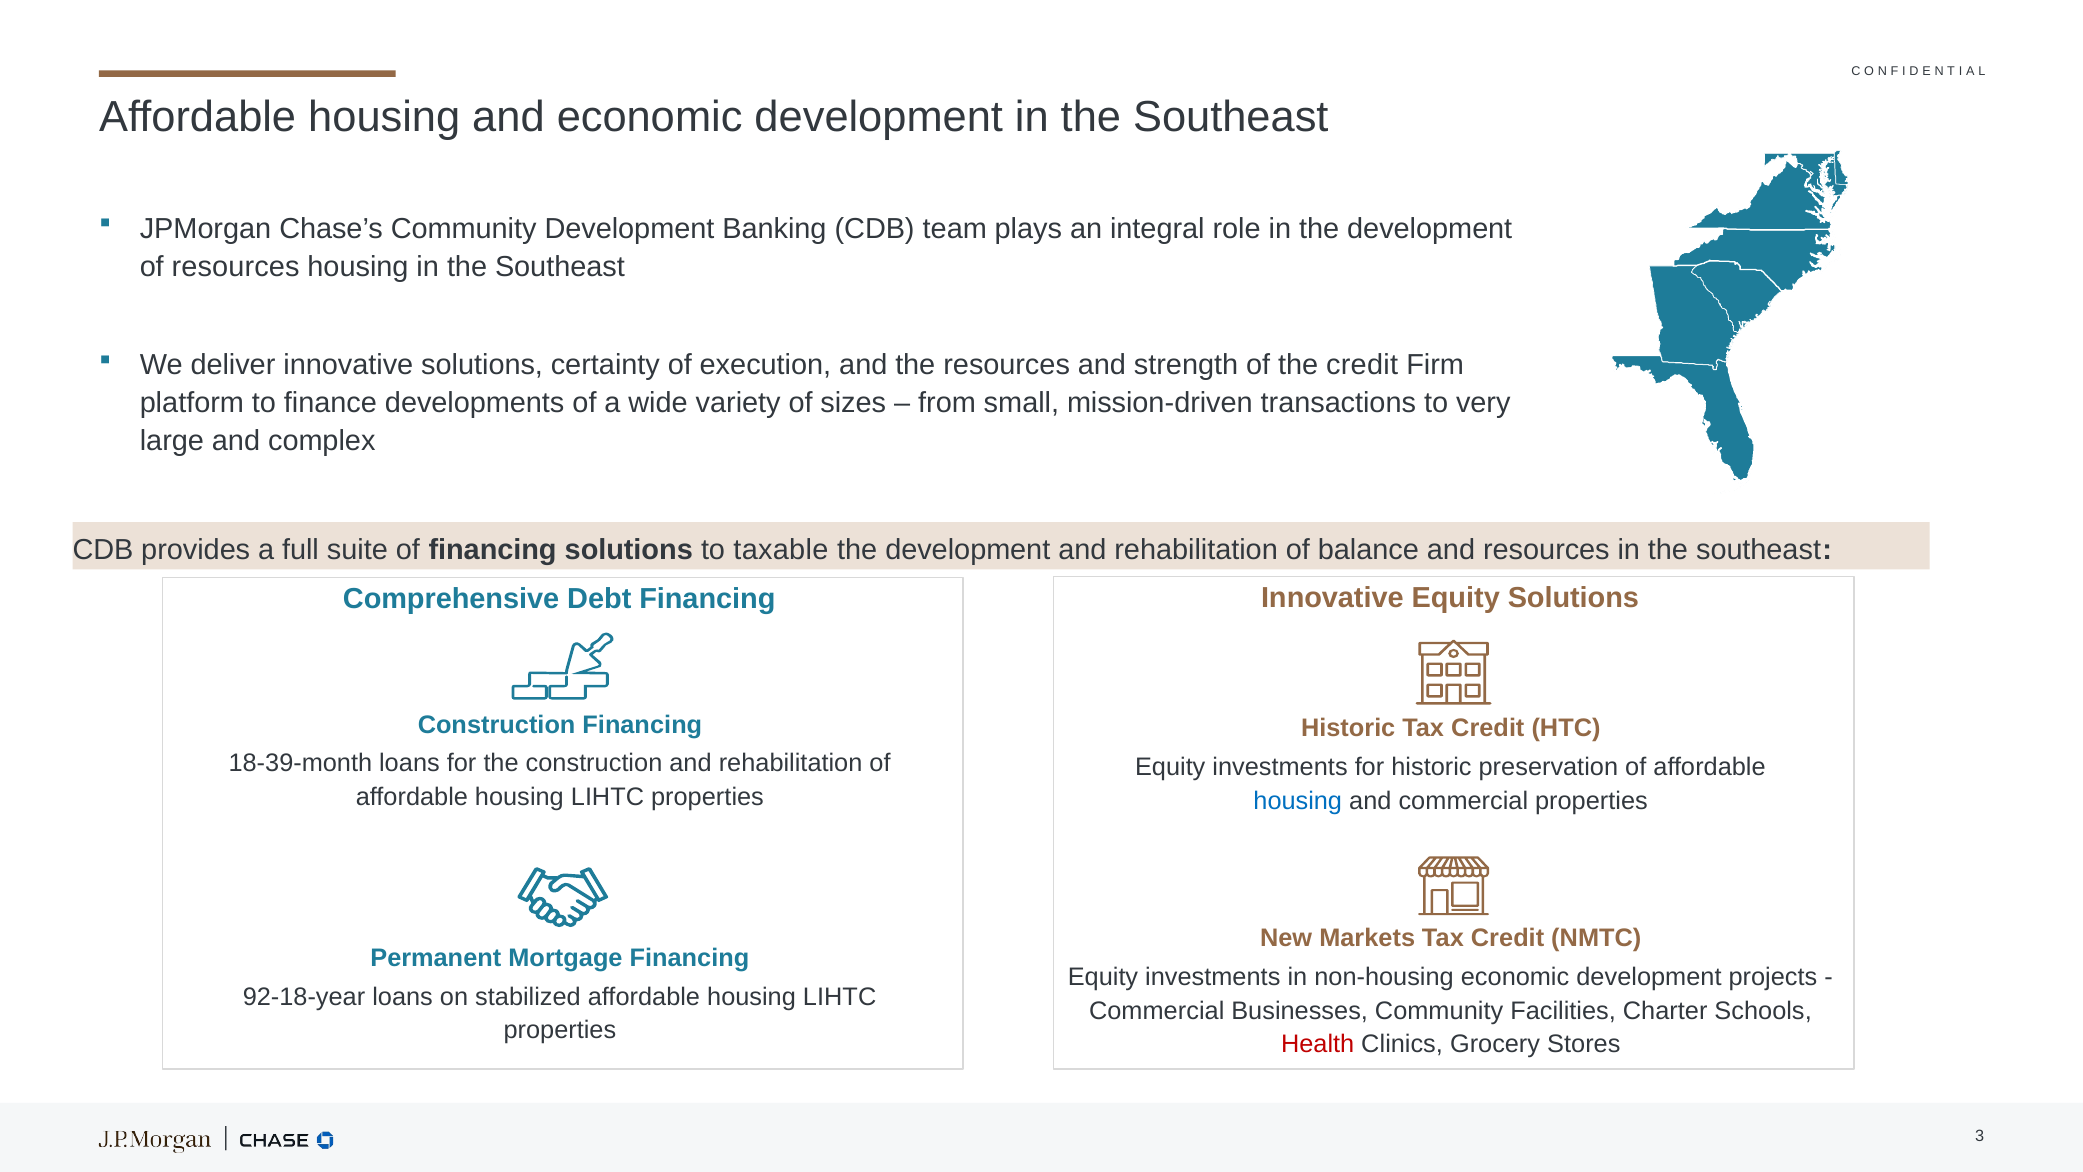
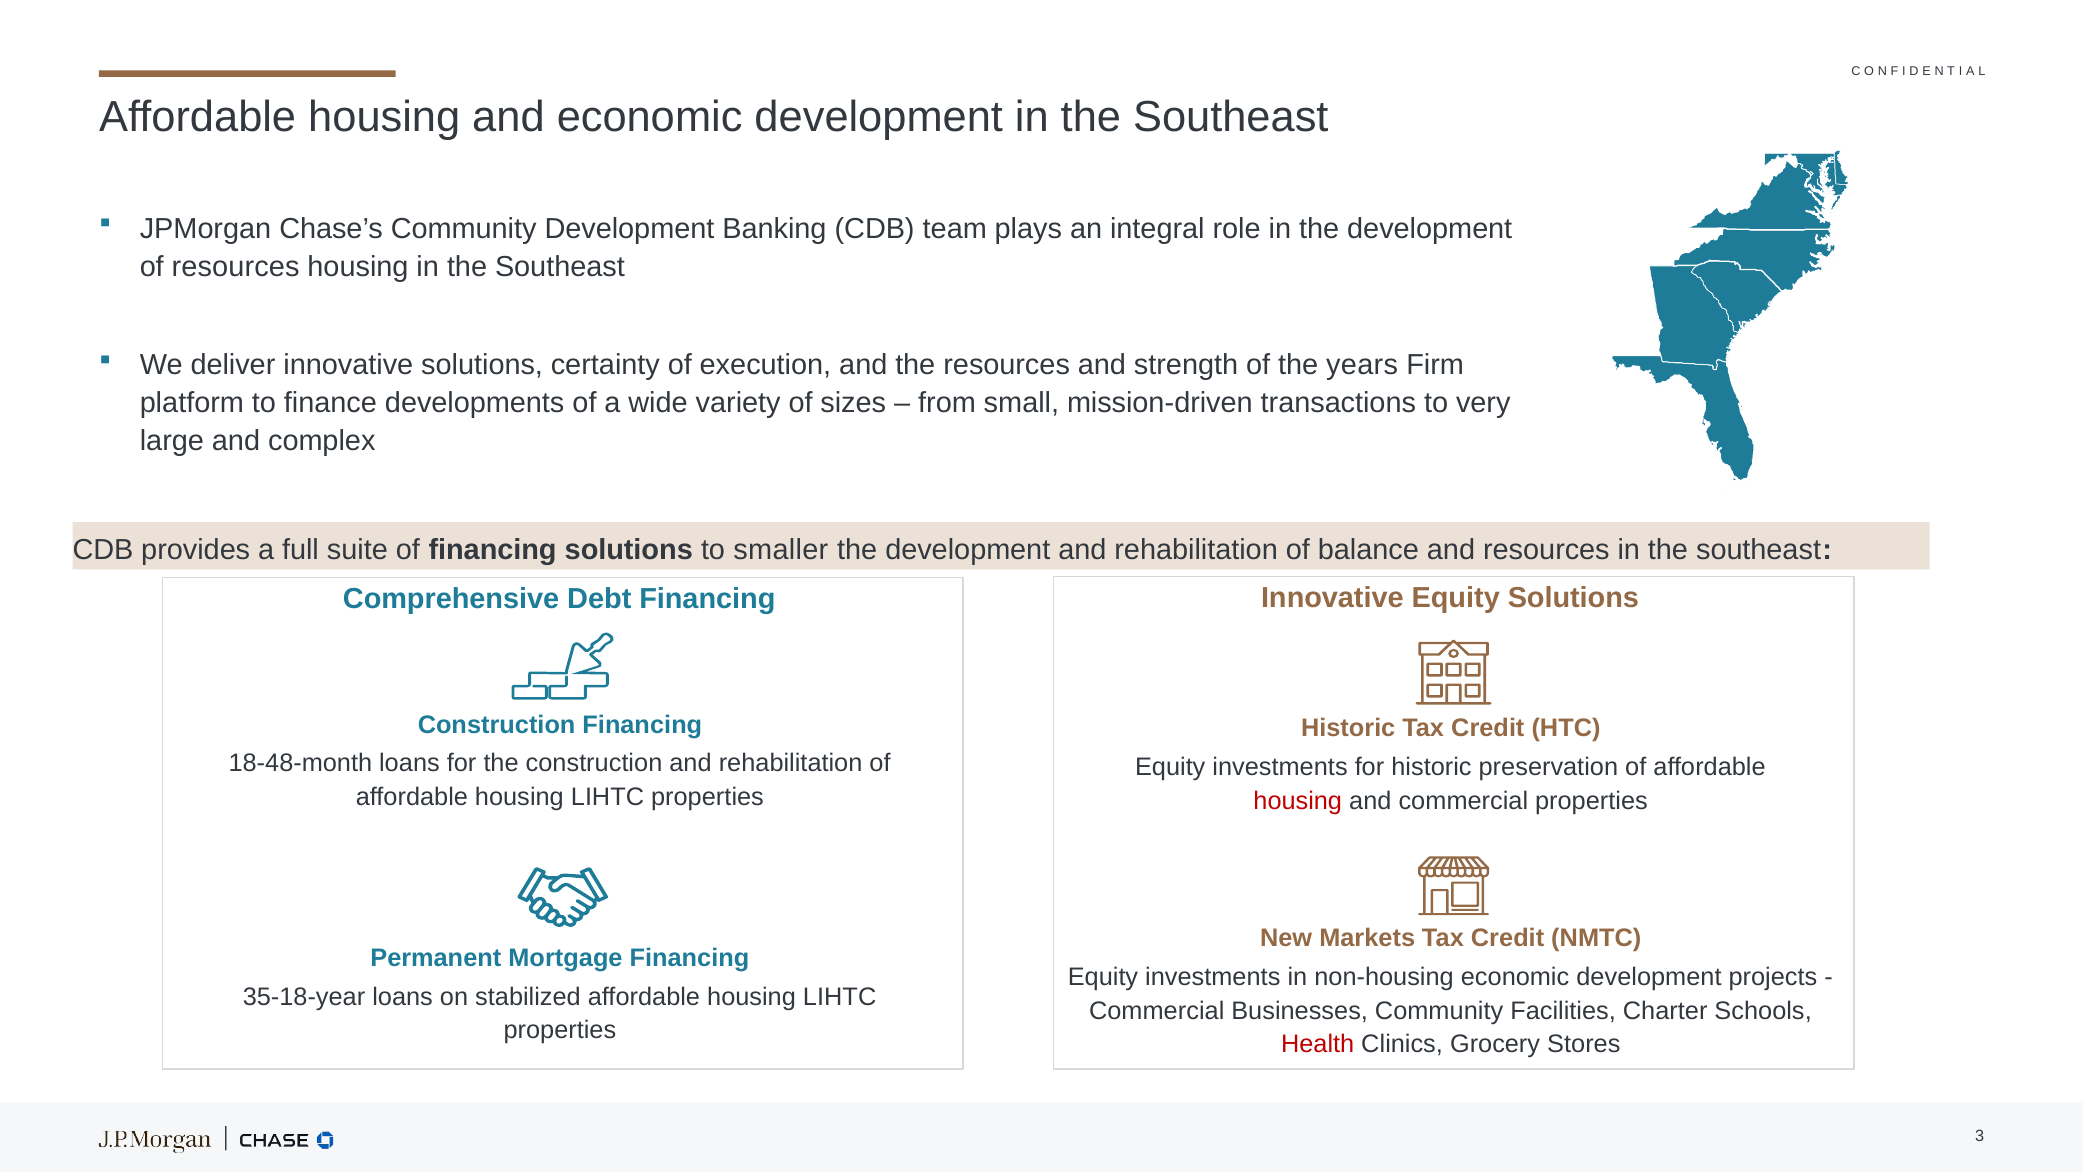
the credit: credit -> years (1362, 365)
taxable: taxable -> smaller (781, 550)
18-39-month: 18-39-month -> 18-48-month (300, 763)
housing colour: blue -> red (1298, 800)
92-18-year: 92-18-year -> 35-18-year (304, 997)
